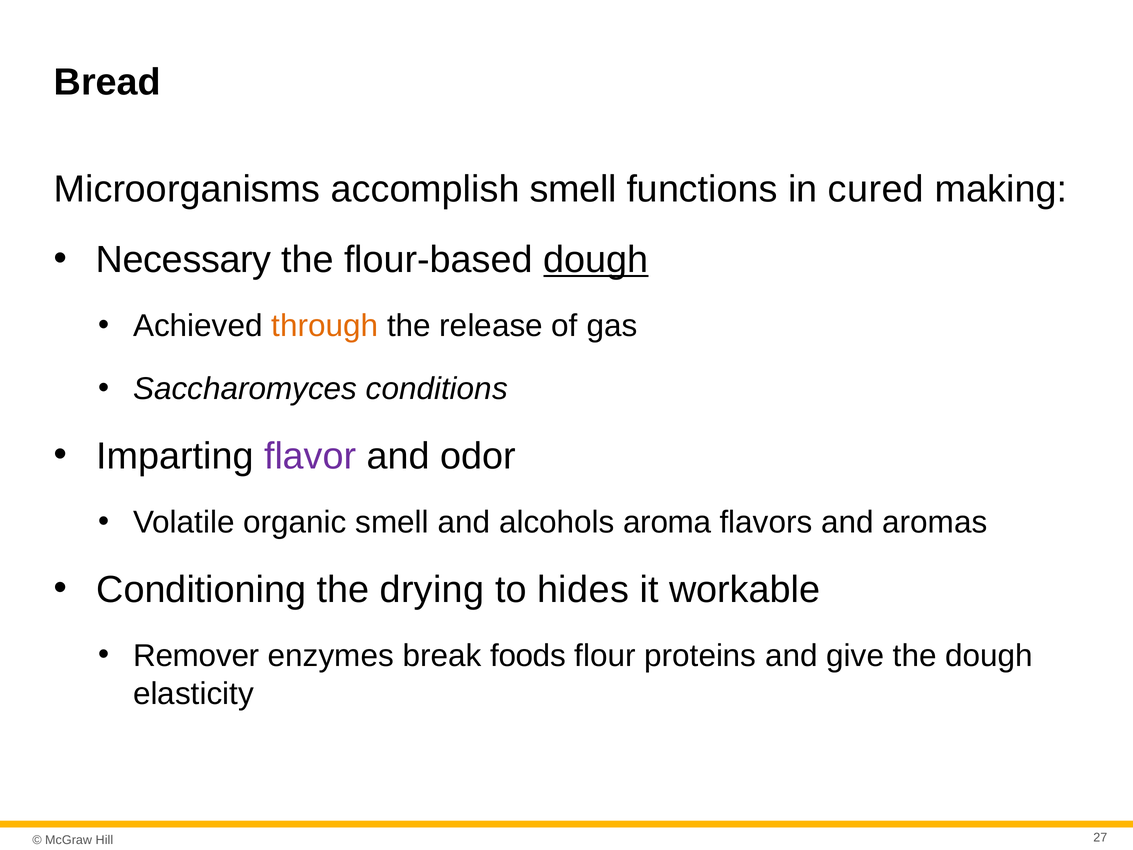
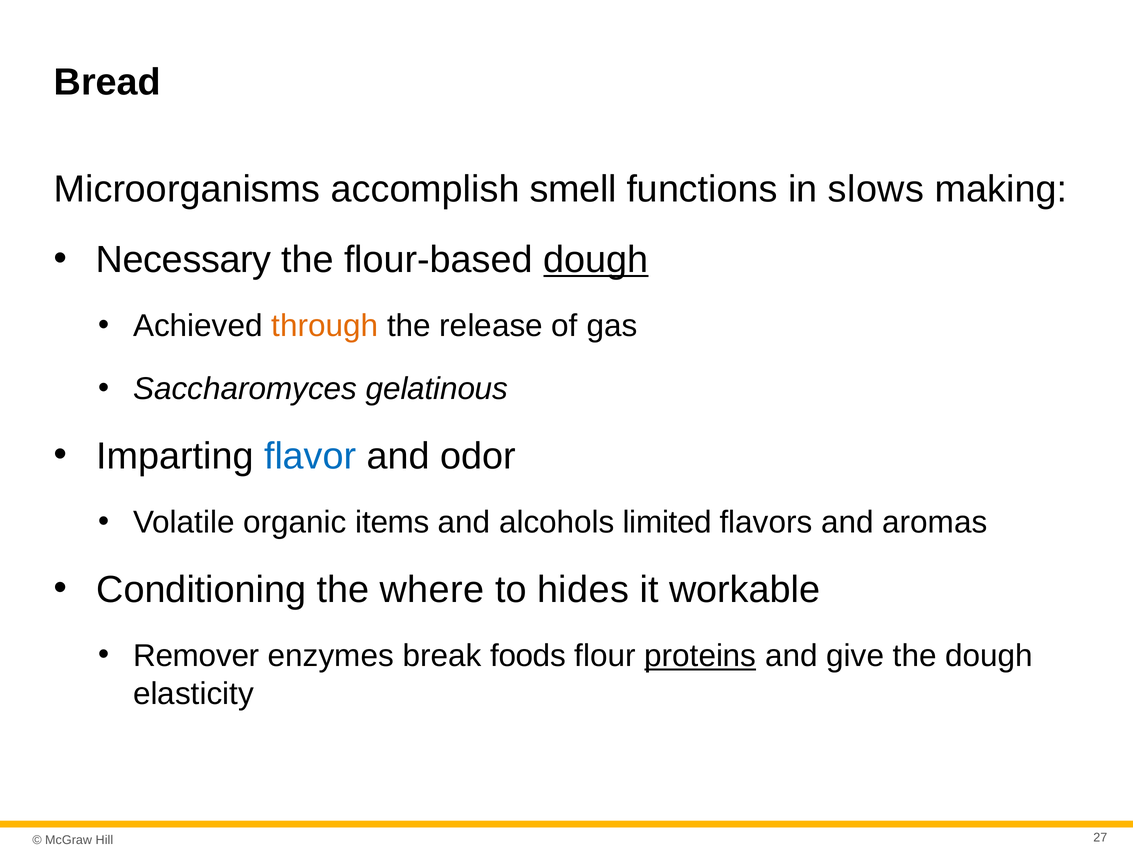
cured: cured -> slows (876, 189)
conditions: conditions -> gelatinous (437, 389)
flavor colour: purple -> blue (310, 456)
organic smell: smell -> items (392, 522)
aroma: aroma -> limited (667, 522)
drying: drying -> where (432, 589)
proteins underline: none -> present (700, 656)
